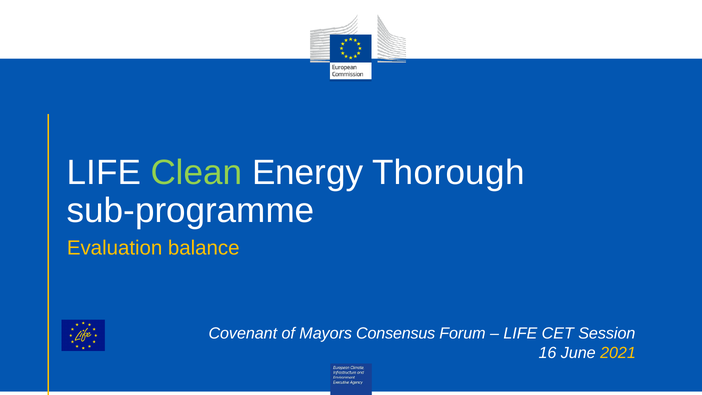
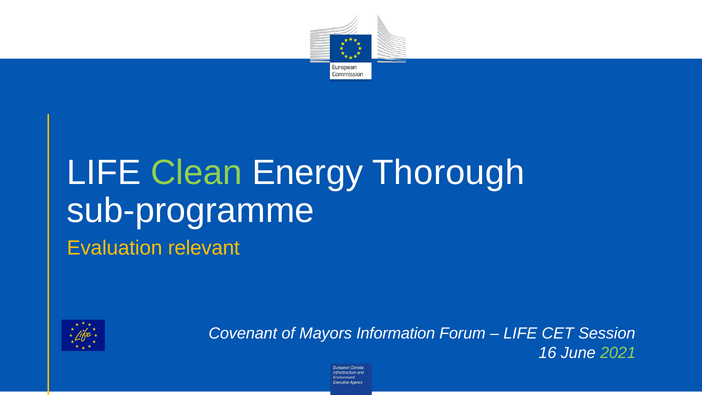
balance: balance -> relevant (204, 248)
Consensus: Consensus -> Information (396, 333)
2021 colour: yellow -> light green (618, 353)
